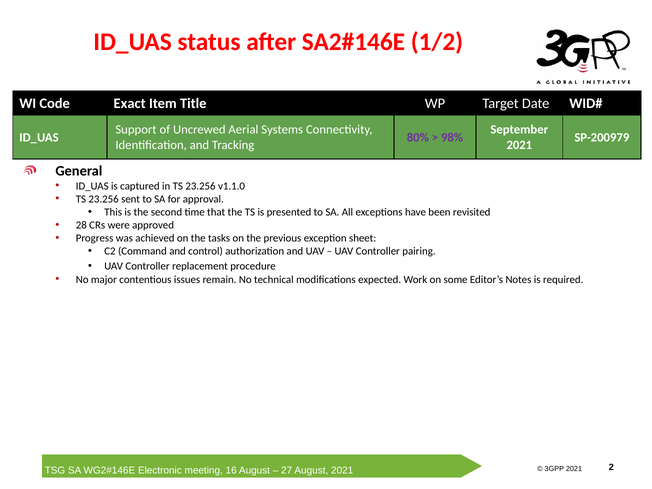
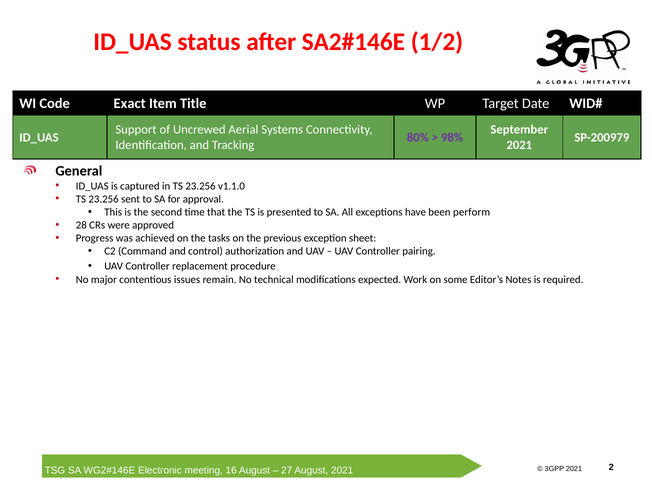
revisited: revisited -> perform (472, 212)
